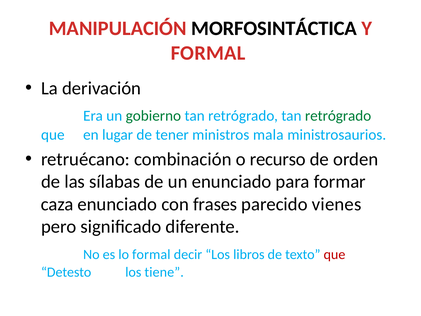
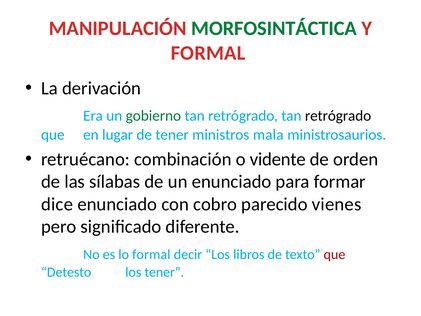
MORFOSINTÁCTICA colour: black -> green (274, 28)
retrógrado colour: green -> black (338, 116)
recurso: recurso -> vidente (278, 159)
caza: caza -> dice (57, 204)
frases: frases -> cobro (215, 204)
los tiene: tiene -> tener (164, 272)
